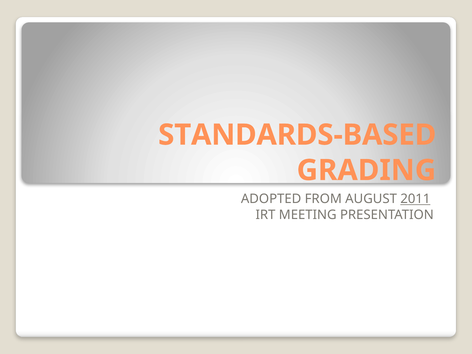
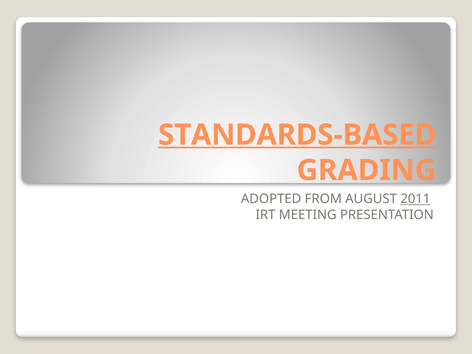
STANDARDS-BASED underline: none -> present (297, 135)
